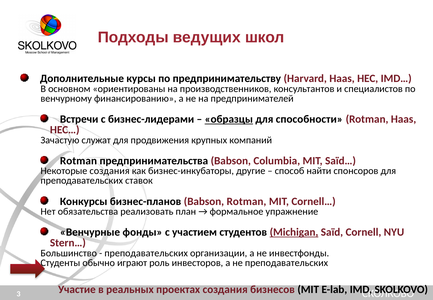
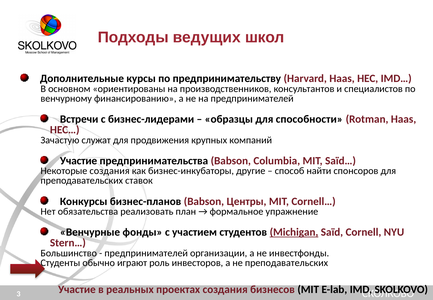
образцы underline: present -> none (229, 119)
Rotman: Rotman -> Участие (79, 161)
Babson Rotman: Rotman -> Центры (247, 201)
преподавательских: преподавательских -> предпринимателей (146, 253)
